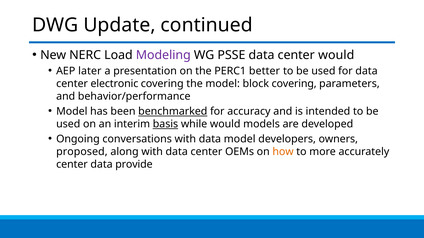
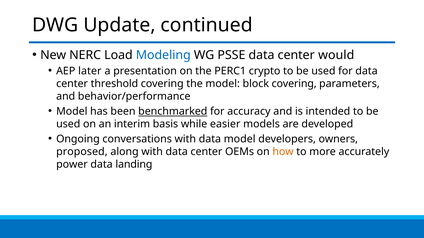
Modeling colour: purple -> blue (163, 55)
better: better -> crypto (265, 71)
electronic: electronic -> threshold (114, 84)
basis underline: present -> none (165, 124)
while would: would -> easier (225, 124)
center: center -> power (72, 165)
provide: provide -> landing (134, 165)
